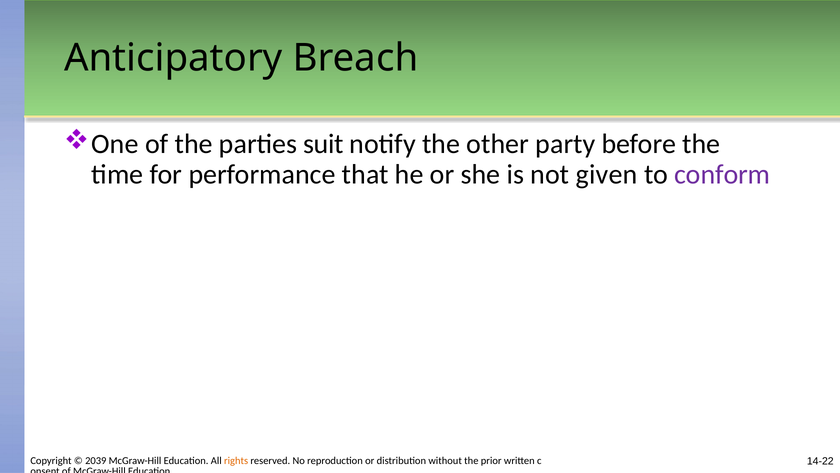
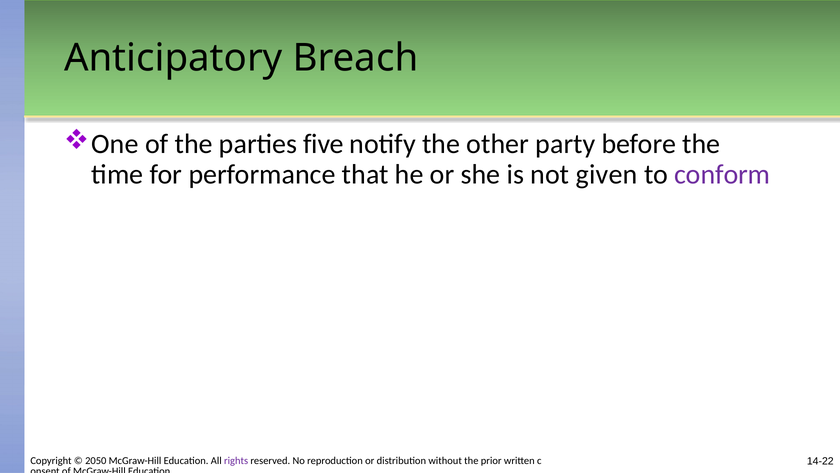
suit: suit -> five (323, 144)
2039: 2039 -> 2050 (96, 461)
rights colour: orange -> purple (236, 461)
